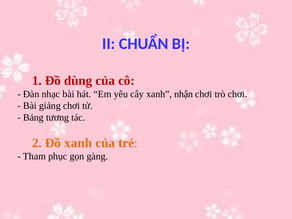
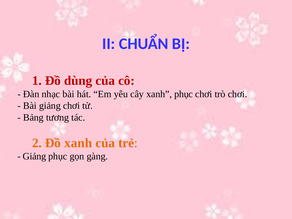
xanh nhận: nhận -> phục (184, 94)
Tham: Tham -> Giảng (34, 156)
